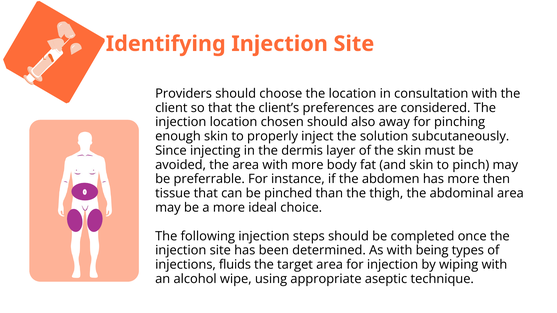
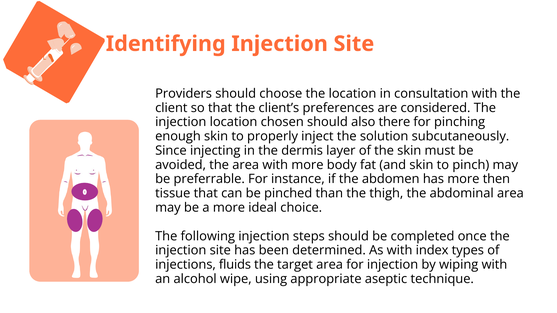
away: away -> there (394, 122)
being: being -> index (432, 251)
